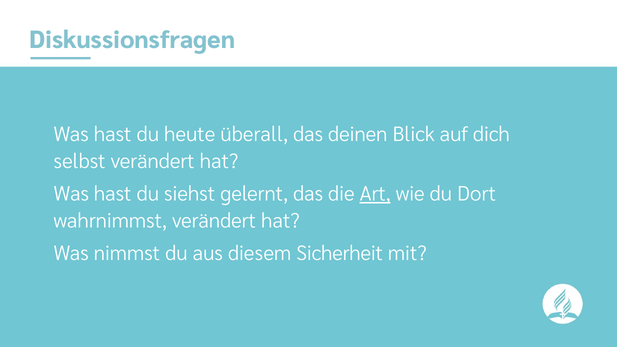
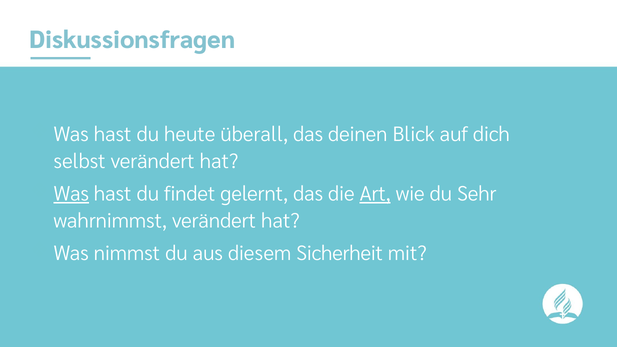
Was underline: none -> present (71, 194)
siehst: siehst -> findet (190, 194)
Dort: Dort -> Sehr (477, 194)
